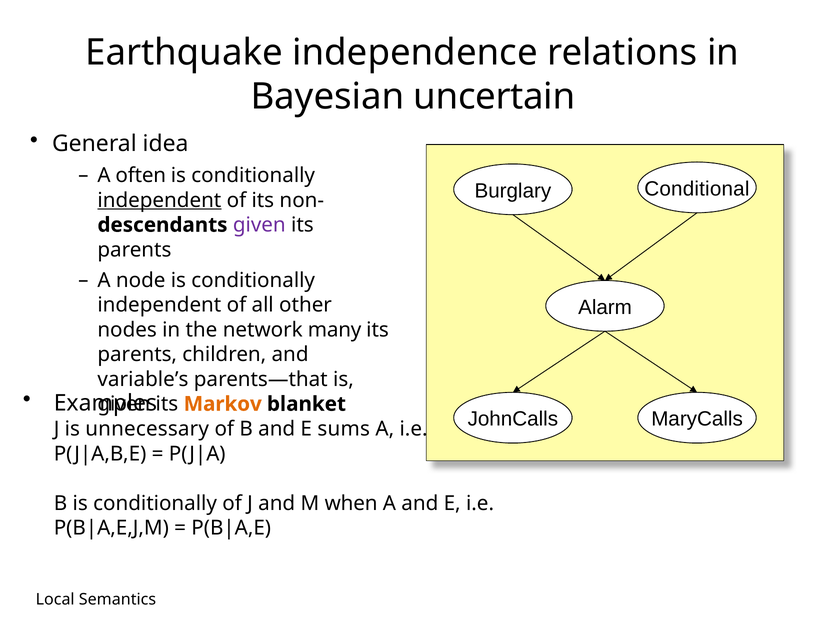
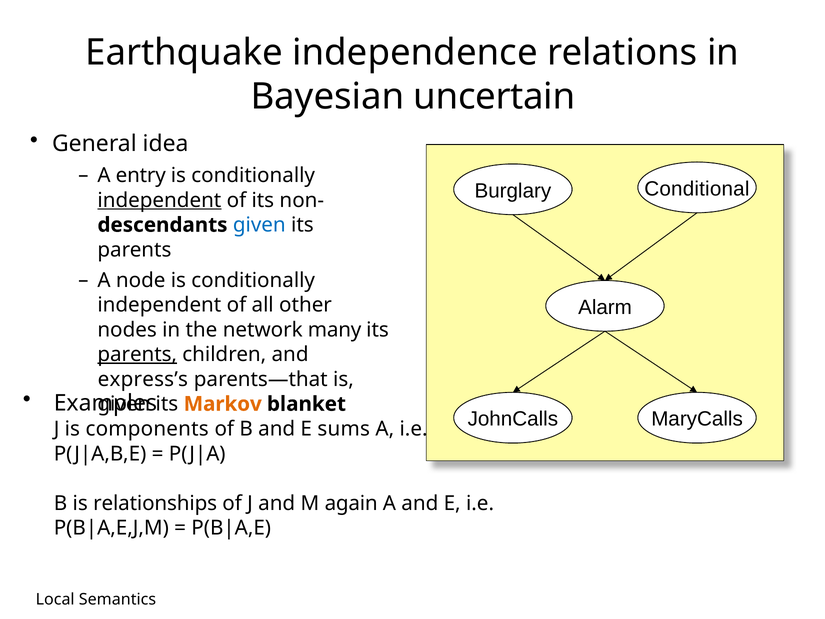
often: often -> entry (141, 175)
given colour: purple -> blue (259, 225)
parents underline: none -> present (137, 354)
variable’s: variable’s -> express’s (143, 379)
unnecessary: unnecessary -> components (147, 429)
B is conditionally: conditionally -> relationships (155, 503)
when: when -> again (351, 503)
